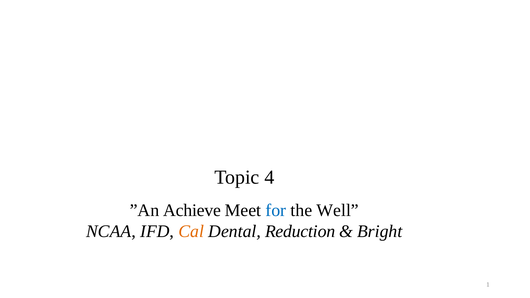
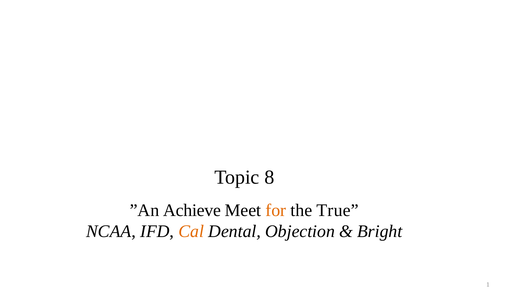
4: 4 -> 8 (269, 177)
for colour: blue -> orange (276, 210)
Well: Well -> True (338, 210)
Reduction: Reduction -> Objection (300, 232)
